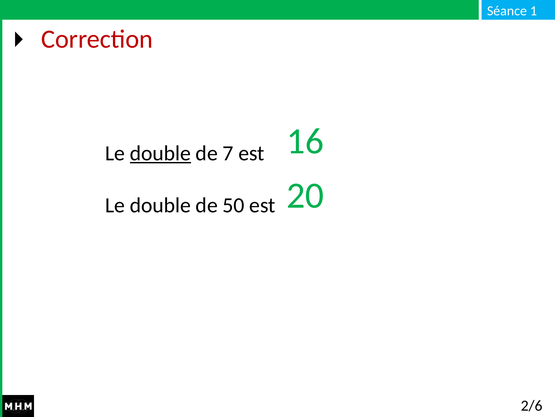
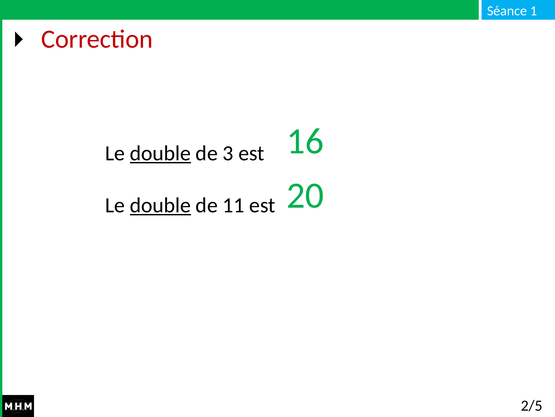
7: 7 -> 3 (228, 153)
double underline: none -> present (160, 205)
50: 50 -> 11 (233, 205)
2/6: 2/6 -> 2/5 (532, 405)
